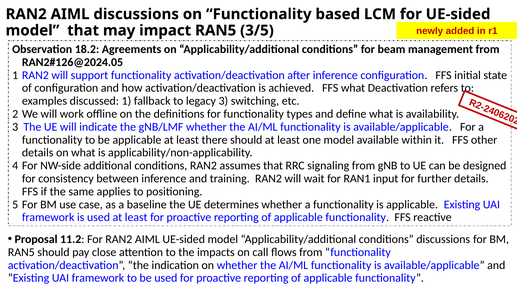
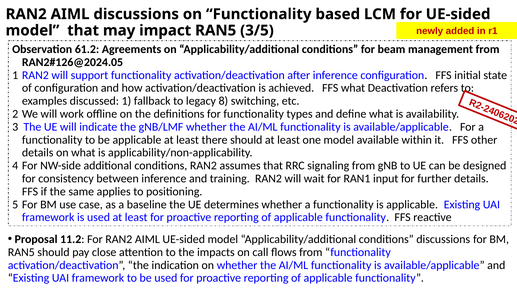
18.2: 18.2 -> 61.2 (87, 49)
legacy 3: 3 -> 8 (223, 101)
